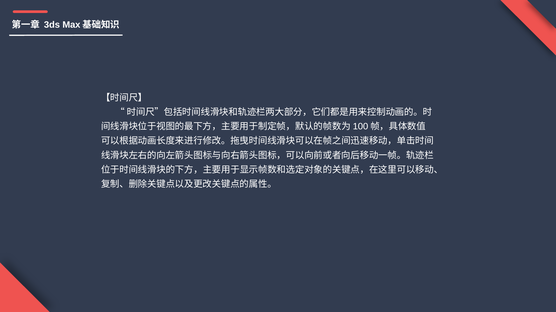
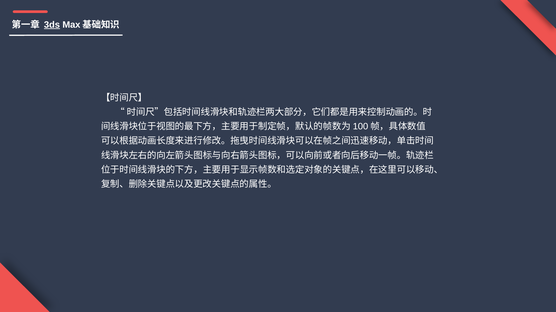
3ds underline: none -> present (52, 25)
